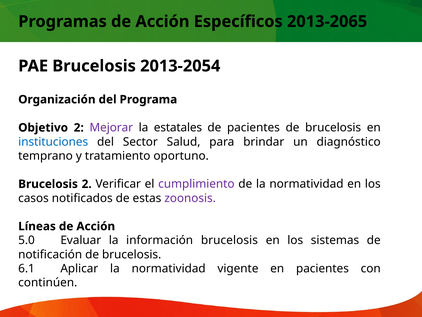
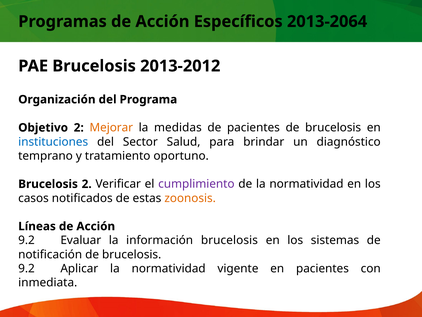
2013-2065: 2013-2065 -> 2013-2064 (327, 21)
2013-2054: 2013-2054 -> 2013-2012 (180, 66)
Mejorar colour: purple -> orange (111, 127)
estatales: estatales -> medidas (178, 127)
zoonosis colour: purple -> orange (190, 198)
5.0: 5.0 -> 9.2 (27, 240)
6.1: 6.1 -> 9.2 (27, 268)
continúen: continúen -> inmediata (48, 282)
